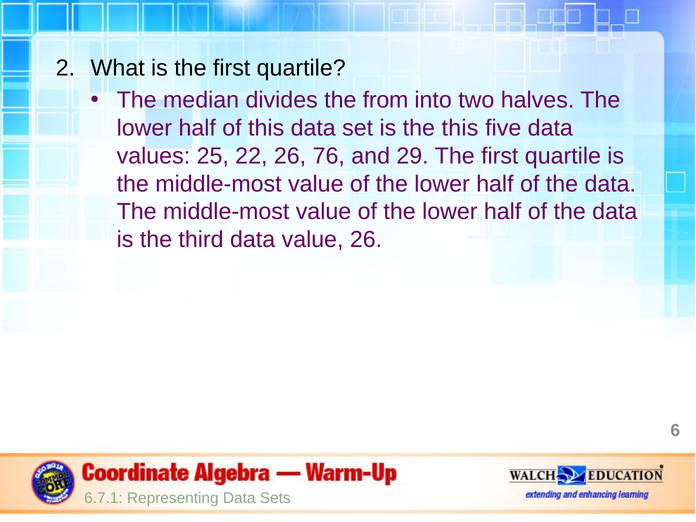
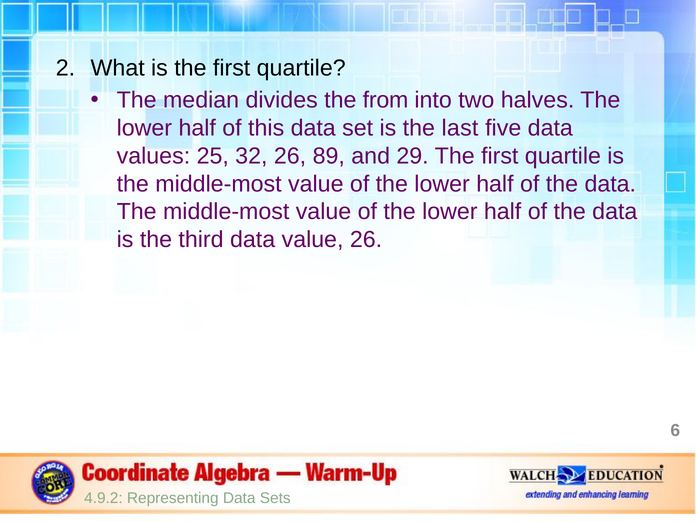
the this: this -> last (460, 128)
22: 22 -> 32 (251, 156)
76: 76 -> 89 (329, 156)
6.7.1: 6.7.1 -> 4.9.2 (103, 498)
